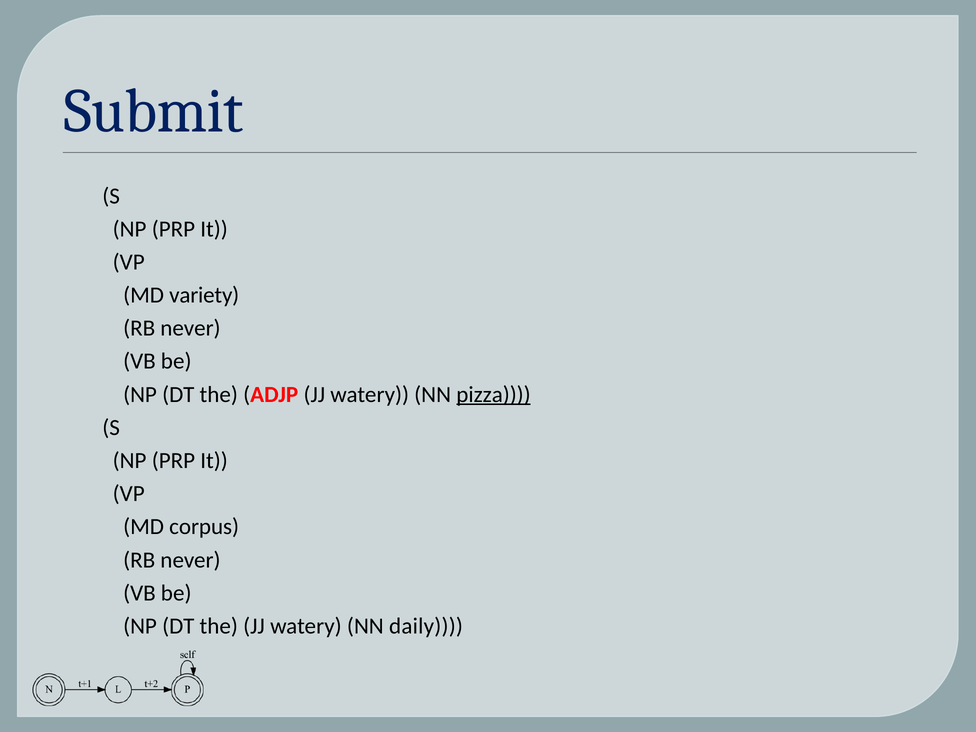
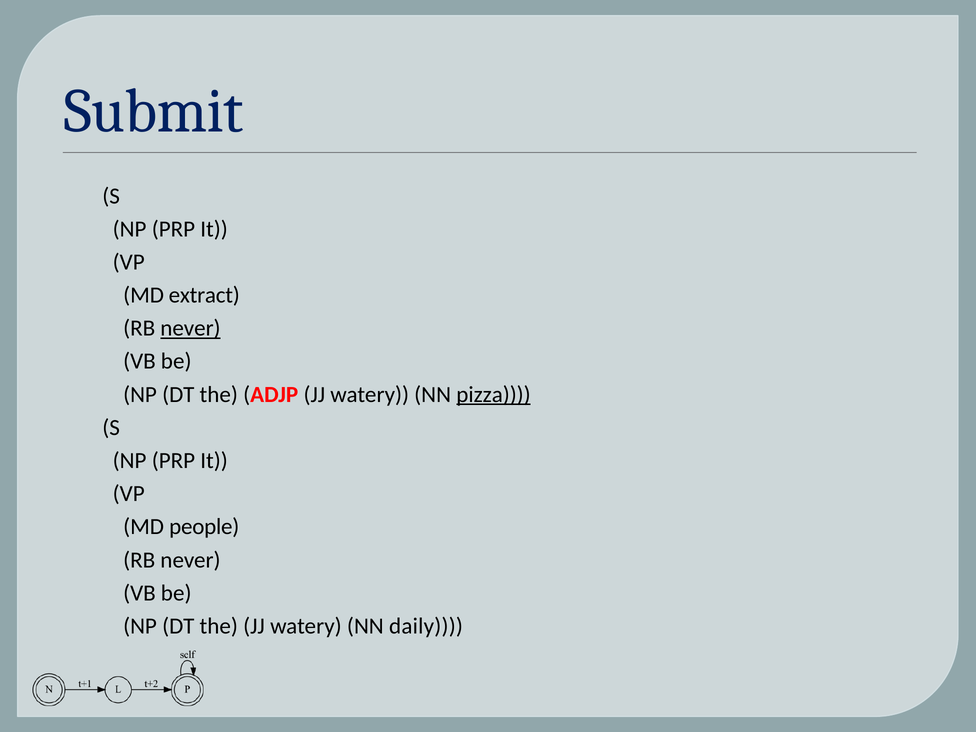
variety: variety -> extract (204, 295)
never underline: none -> present (190, 328)
corpus: corpus -> people (204, 527)
